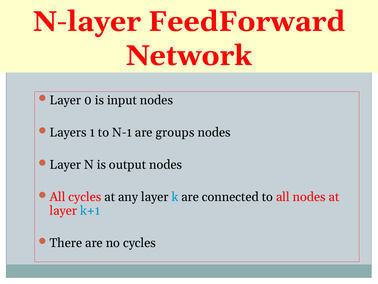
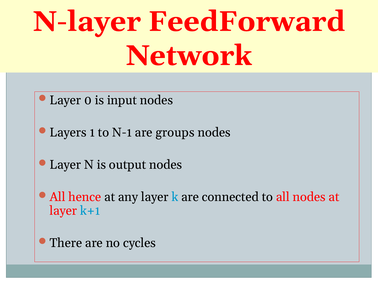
All cycles: cycles -> hence (85, 197)
